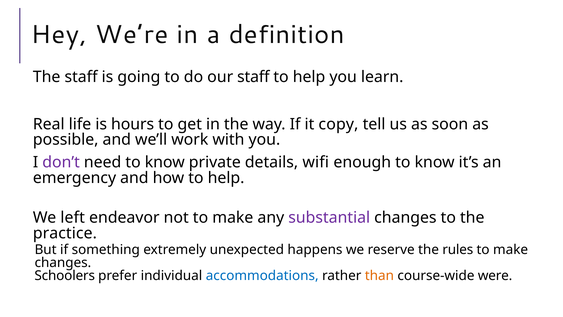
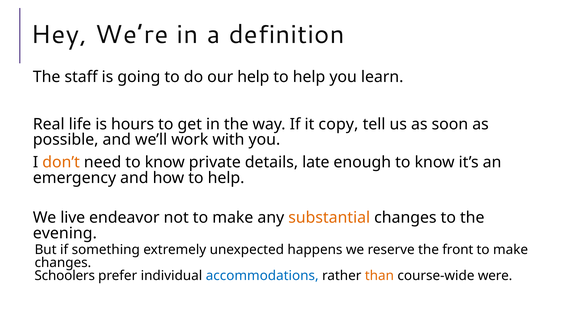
our staff: staff -> help (253, 77)
don’t colour: purple -> orange (61, 162)
wifi: wifi -> late (316, 162)
left: left -> live (73, 218)
substantial colour: purple -> orange (329, 218)
practice: practice -> evening (65, 233)
rules: rules -> front (458, 249)
